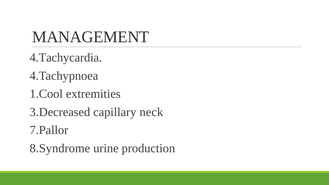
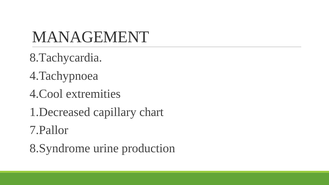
4.Tachycardia: 4.Tachycardia -> 8.Tachycardia (66, 58)
1.Cool: 1.Cool -> 4.Cool (46, 94)
3.Decreased: 3.Decreased -> 1.Decreased (60, 112)
neck: neck -> chart (152, 112)
